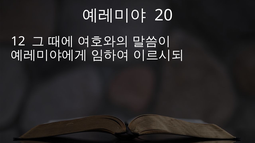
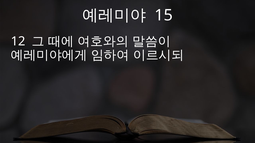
20: 20 -> 15 (164, 15)
